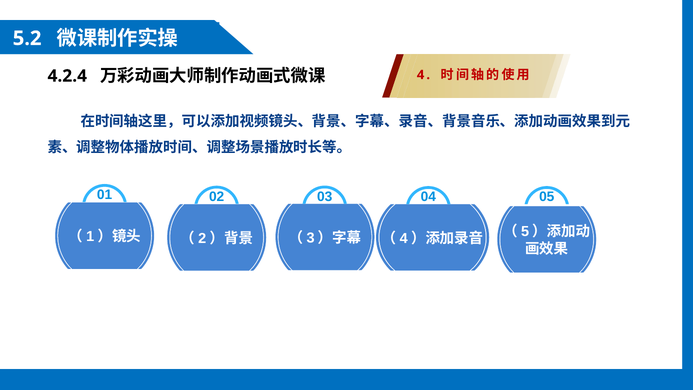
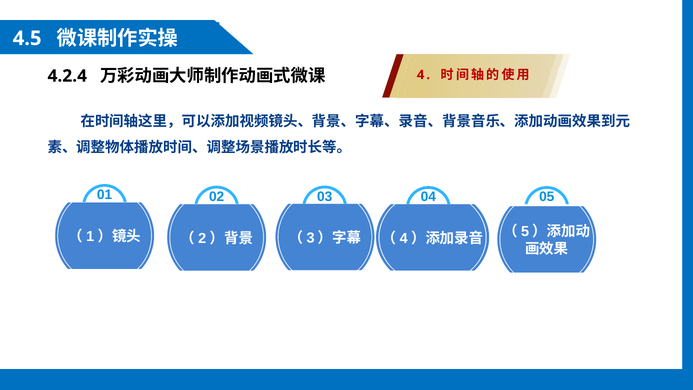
5.2: 5.2 -> 4.5 (27, 38)
